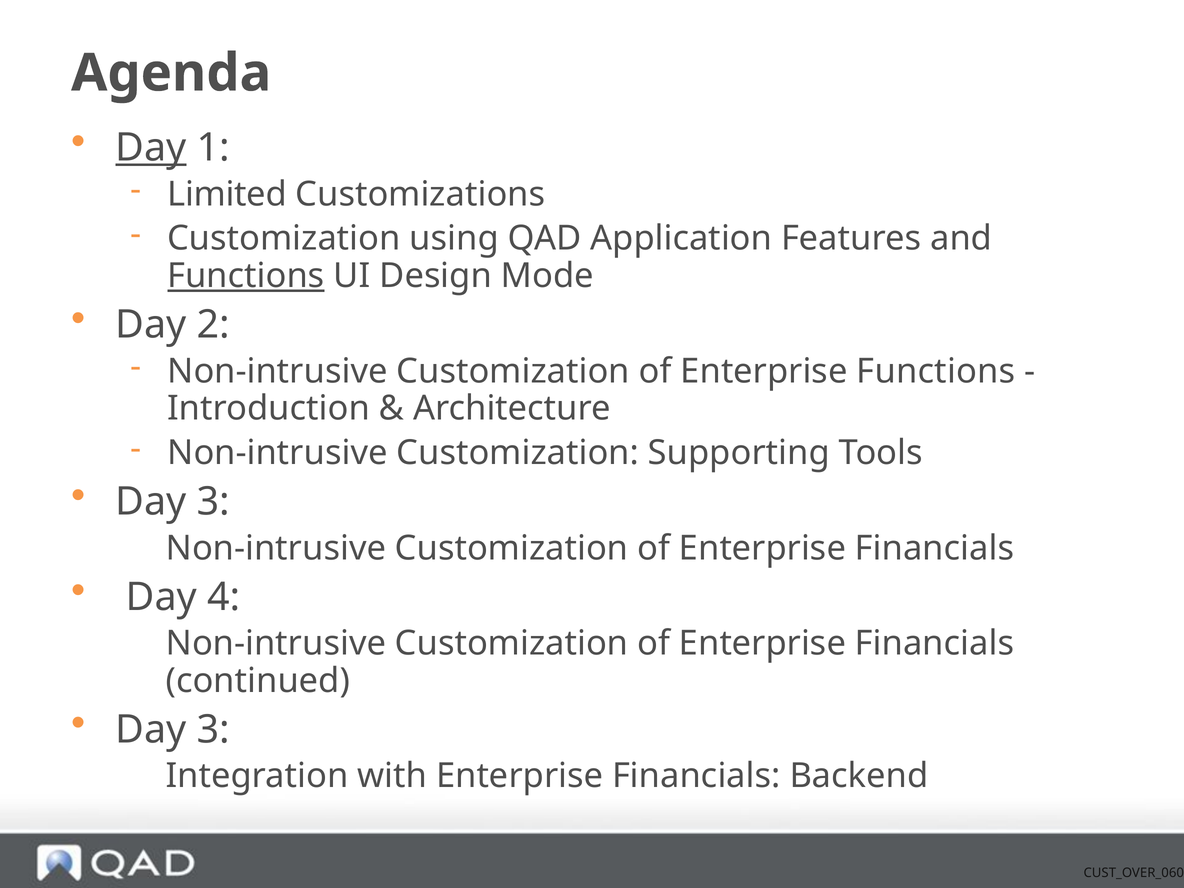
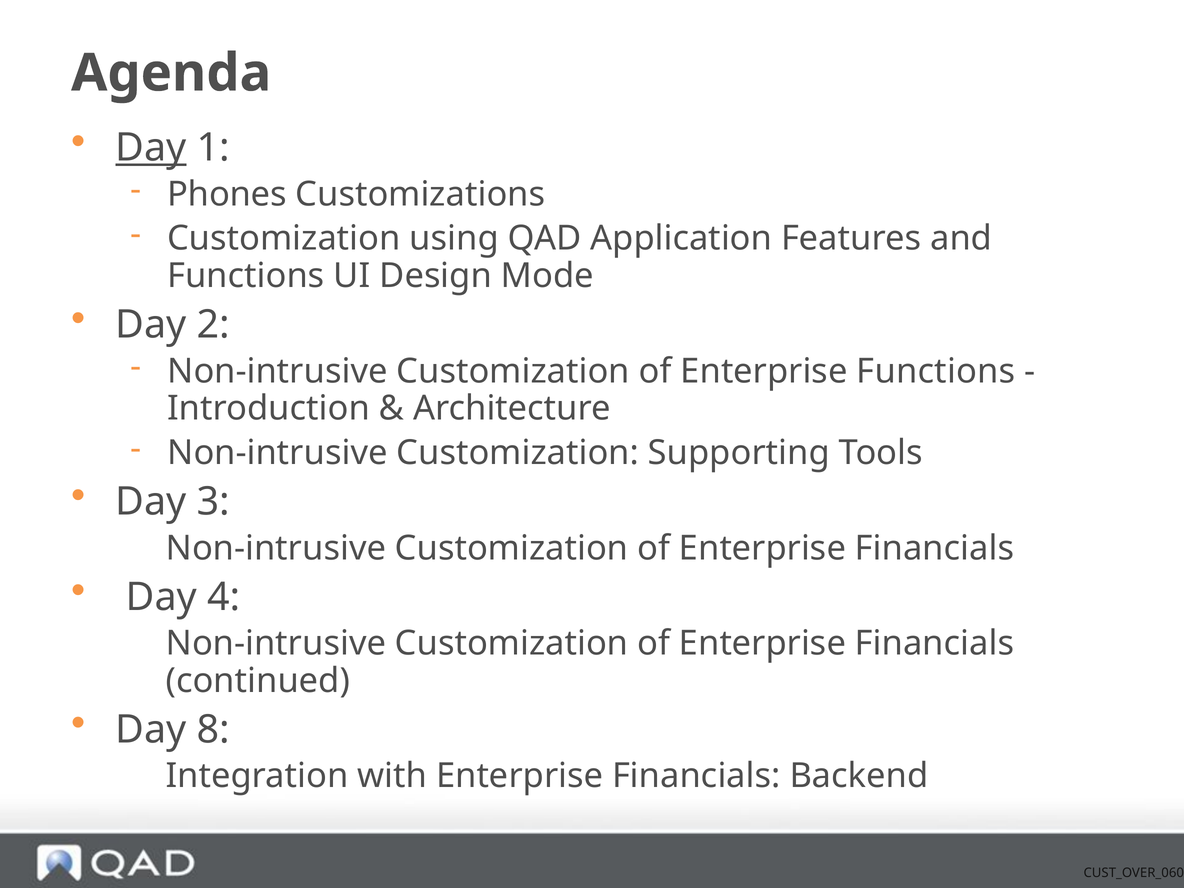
Limited: Limited -> Phones (227, 194)
Functions underline: present -> none (246, 276)
3: 3 -> 8 (213, 730)
